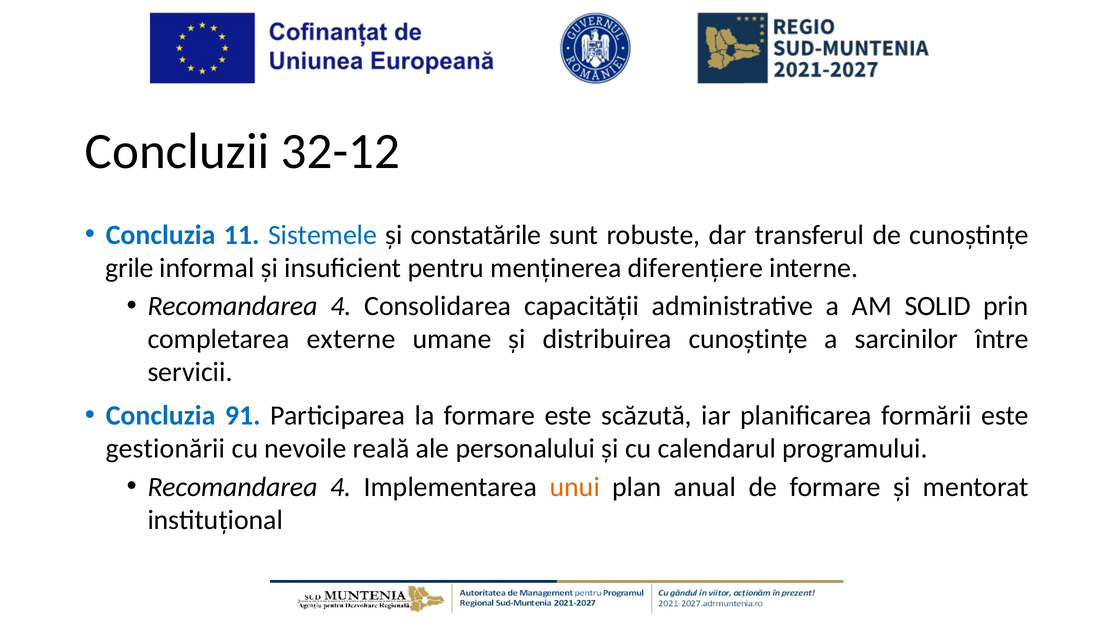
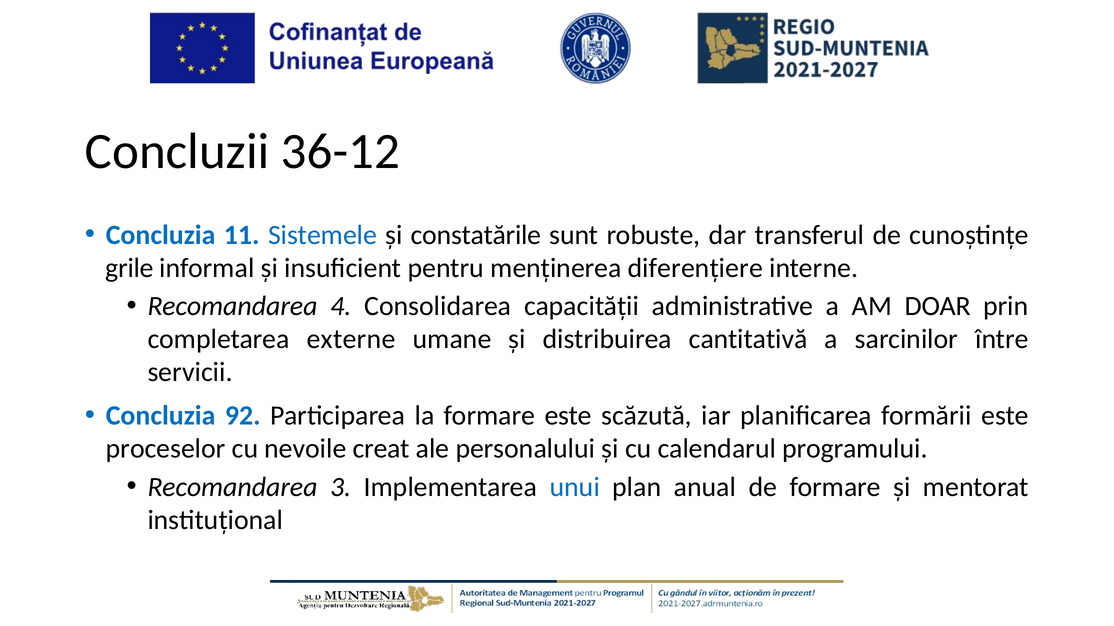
32-12: 32-12 -> 36-12 (341, 152)
SOLID: SOLID -> DOAR (938, 306)
distribuirea cunoștințe: cunoștințe -> cantitativă (748, 340)
91: 91 -> 92 (243, 416)
gestionării: gestionării -> proceselor (166, 449)
reală: reală -> creat (381, 449)
4: 4 -> 3 (341, 487)
unui colour: orange -> blue (575, 487)
